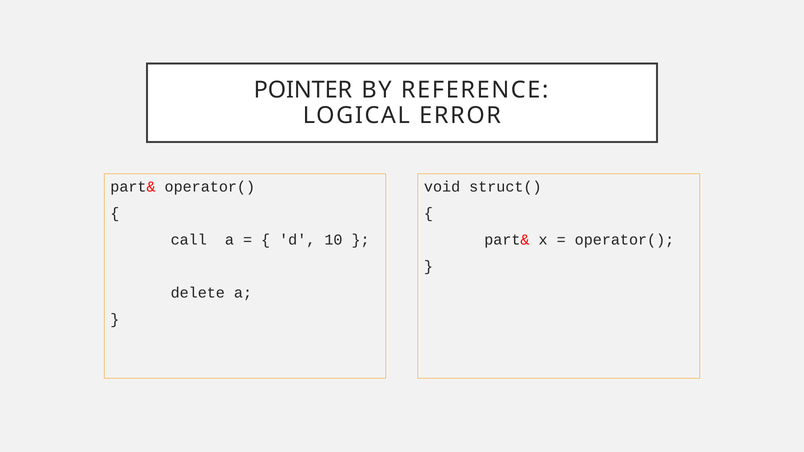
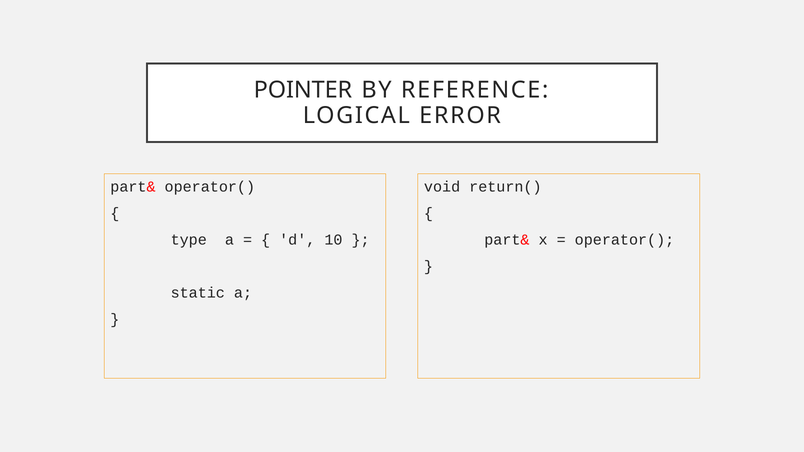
struct(: struct( -> return( (505, 187)
call: call -> type (189, 240)
delete: delete -> static (198, 293)
